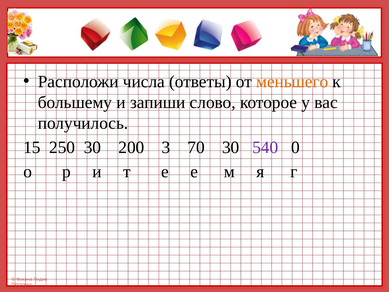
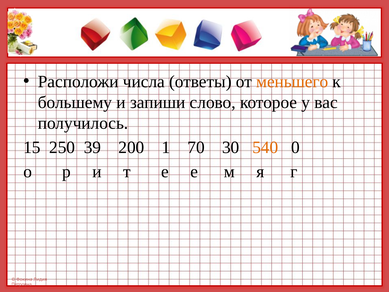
250 30: 30 -> 39 (92, 147)
3: 3 -> 1 (166, 147)
540 colour: purple -> orange (265, 147)
